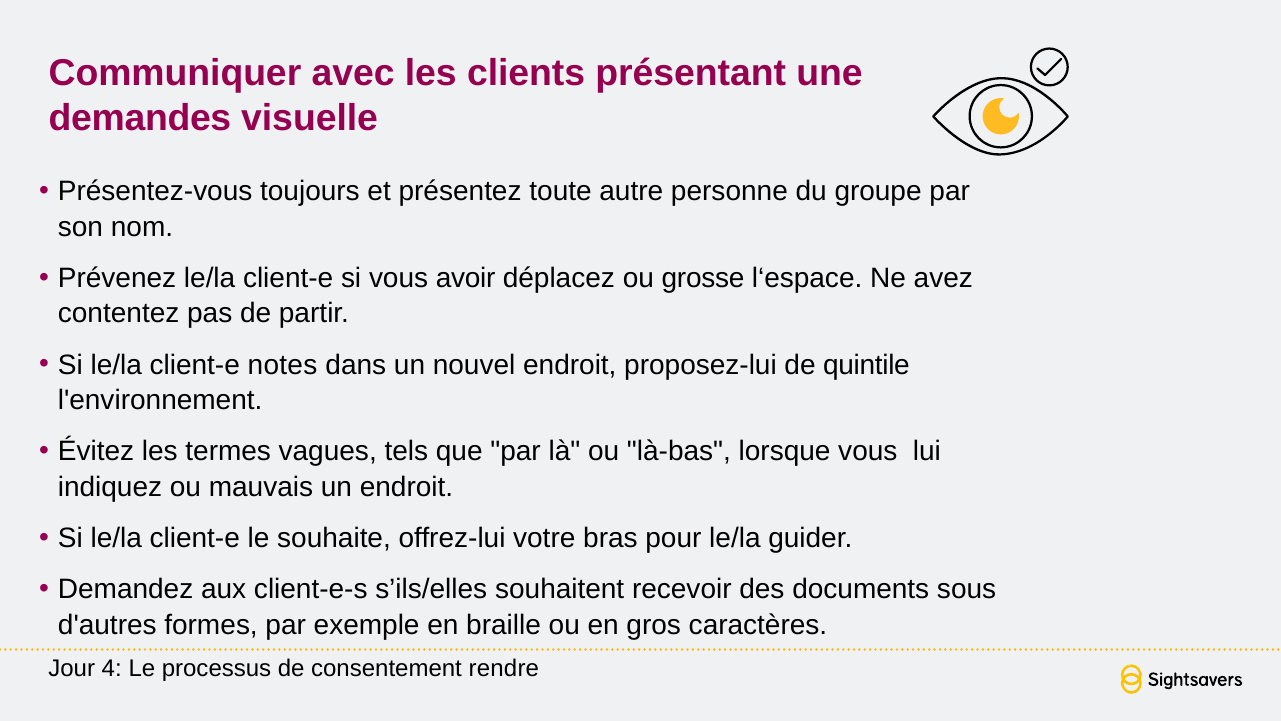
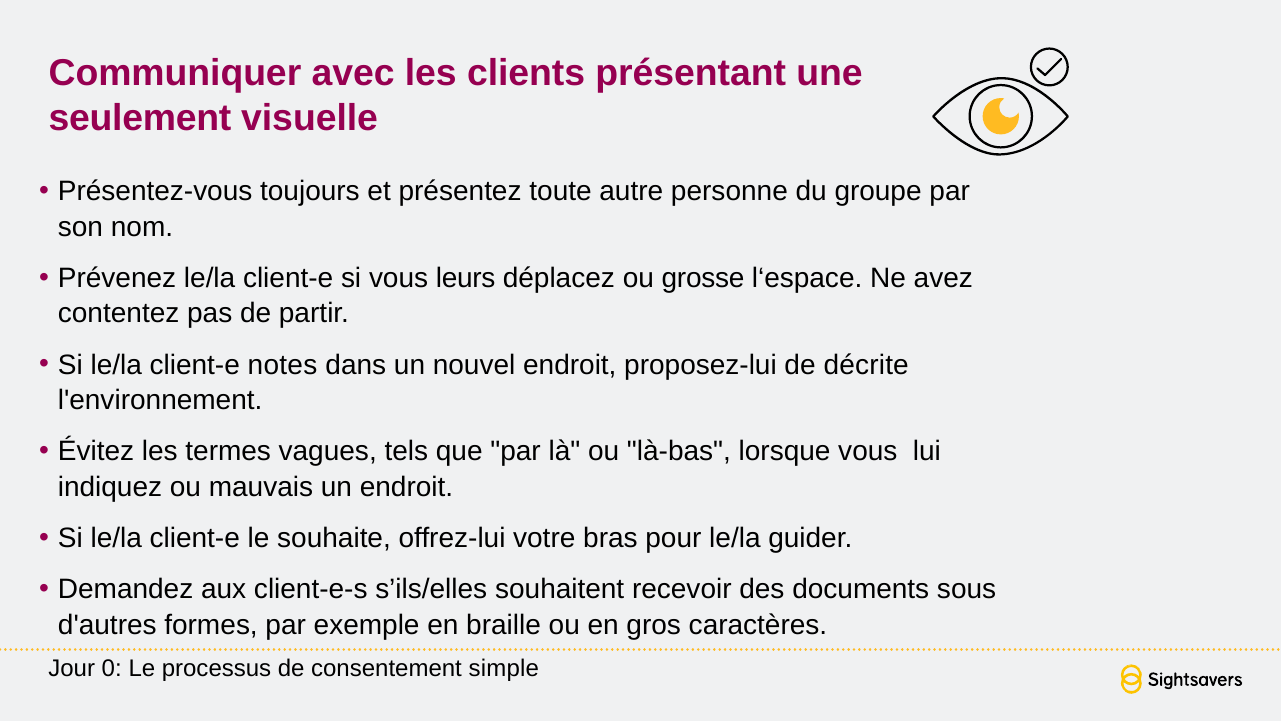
demandes: demandes -> seulement (140, 118)
avoir: avoir -> leurs (466, 278)
quintile: quintile -> décrite (866, 365)
4: 4 -> 0 (112, 669)
rendre: rendre -> simple (504, 669)
